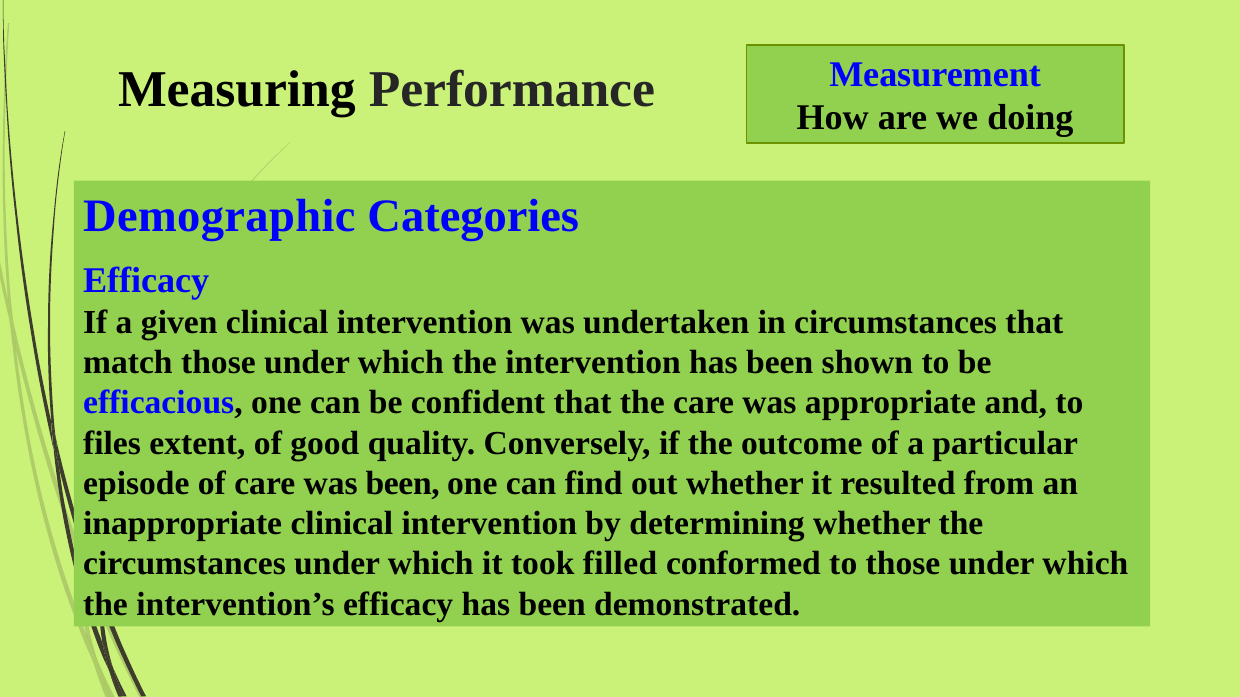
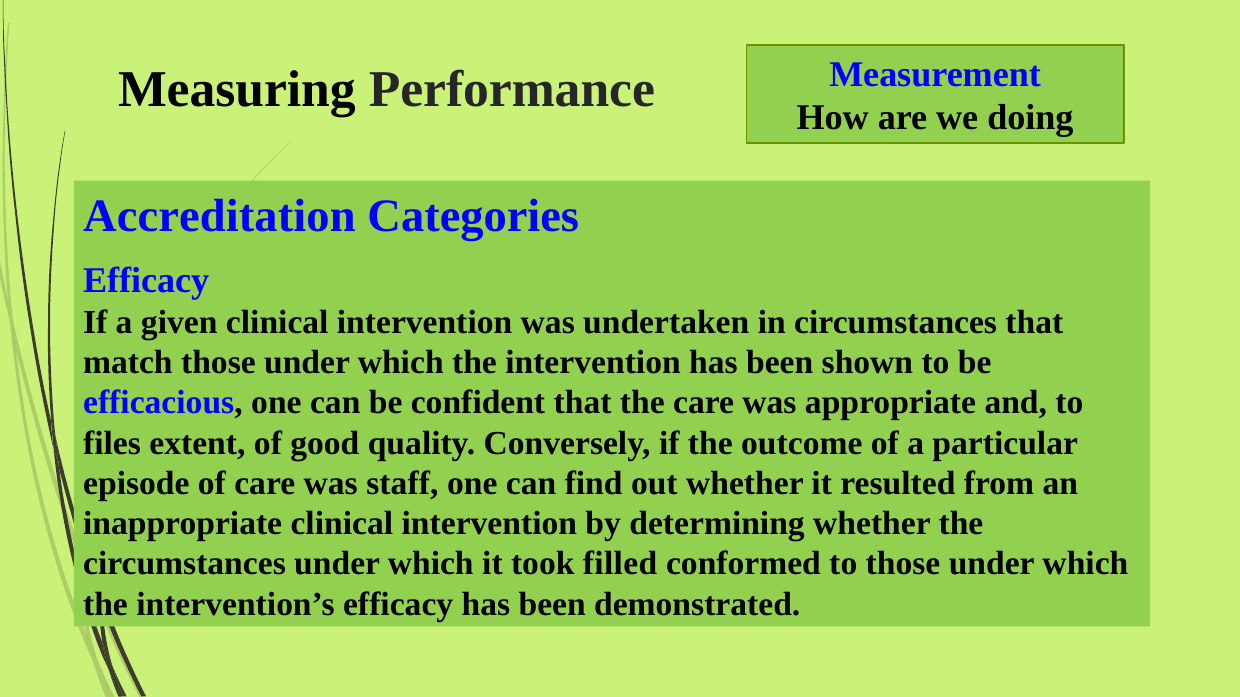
Demographic: Demographic -> Accreditation (219, 216)
was been: been -> staff (402, 484)
